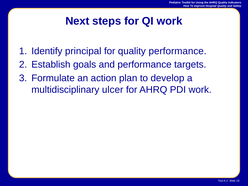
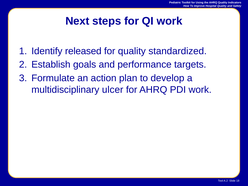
principal: principal -> released (83, 51)
quality performance: performance -> standardized (178, 51)
